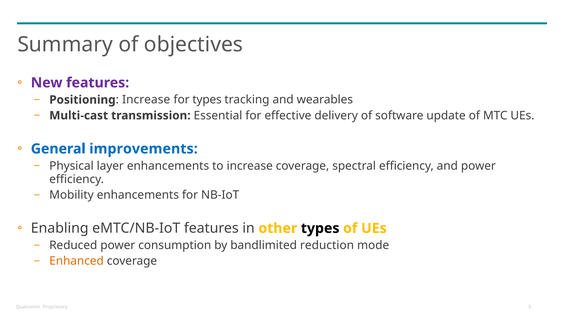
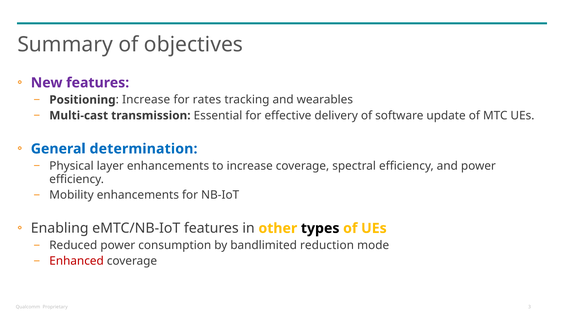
for types: types -> rates (207, 100)
improvements: improvements -> determination (144, 149)
Enhanced colour: orange -> red (77, 261)
